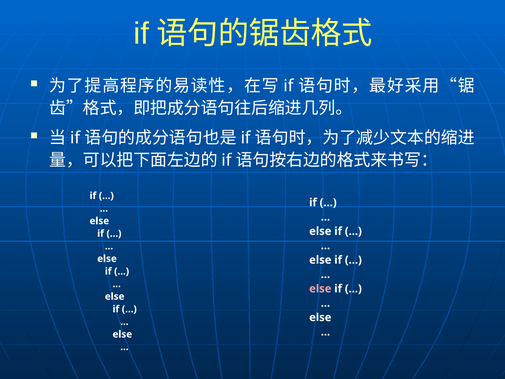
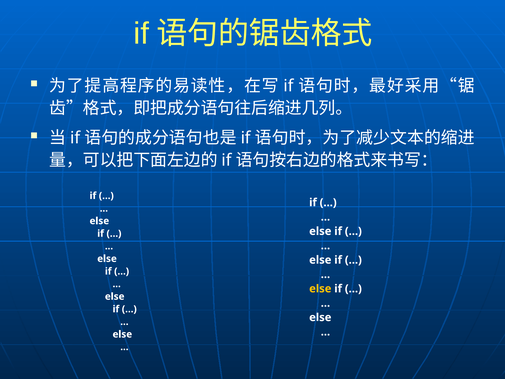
else colour: pink -> yellow (320, 288)
